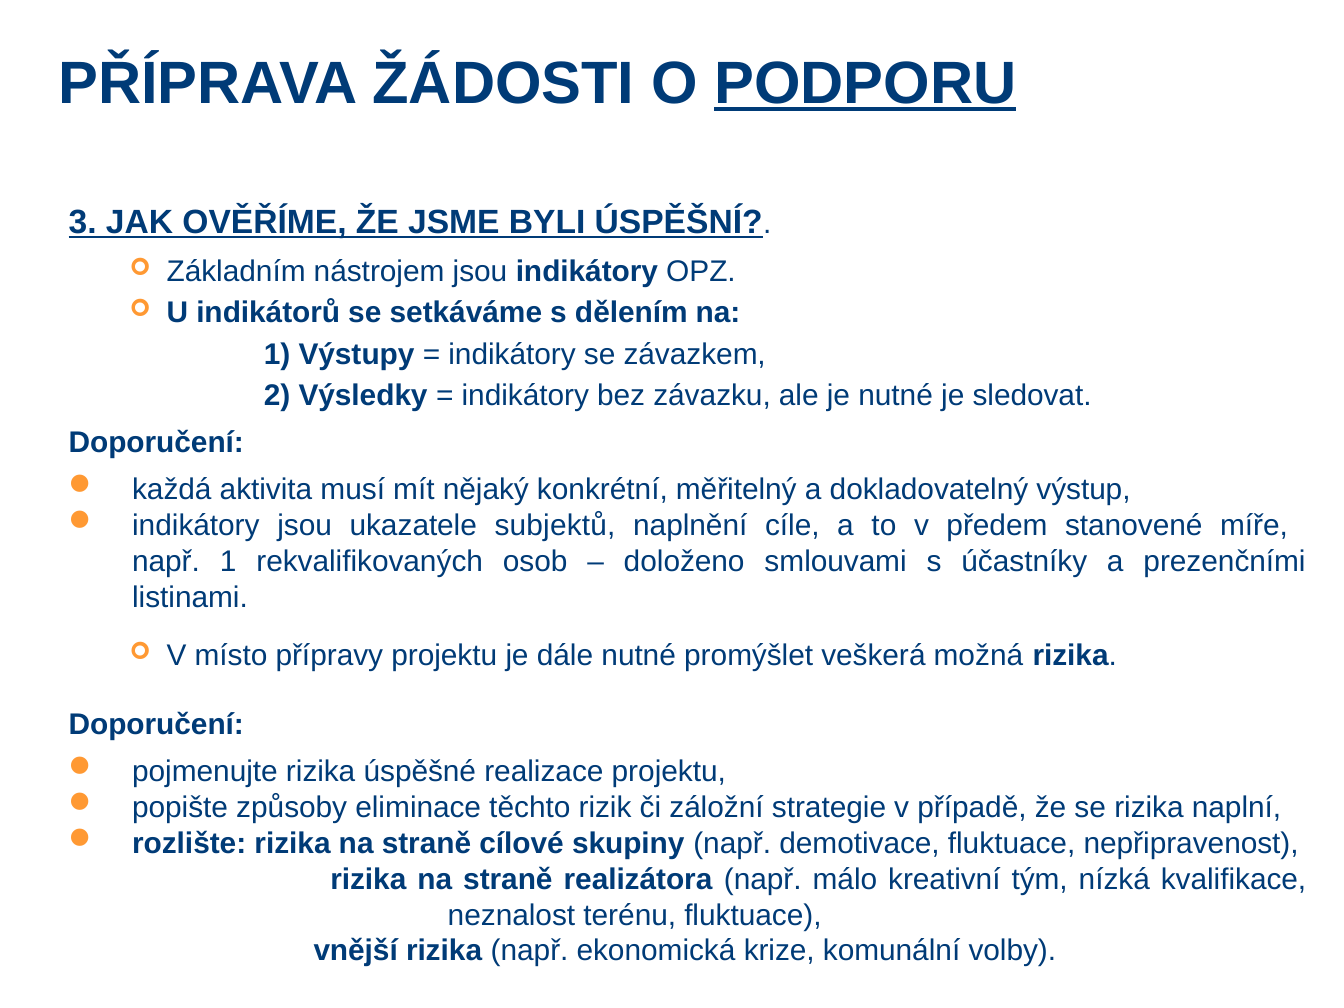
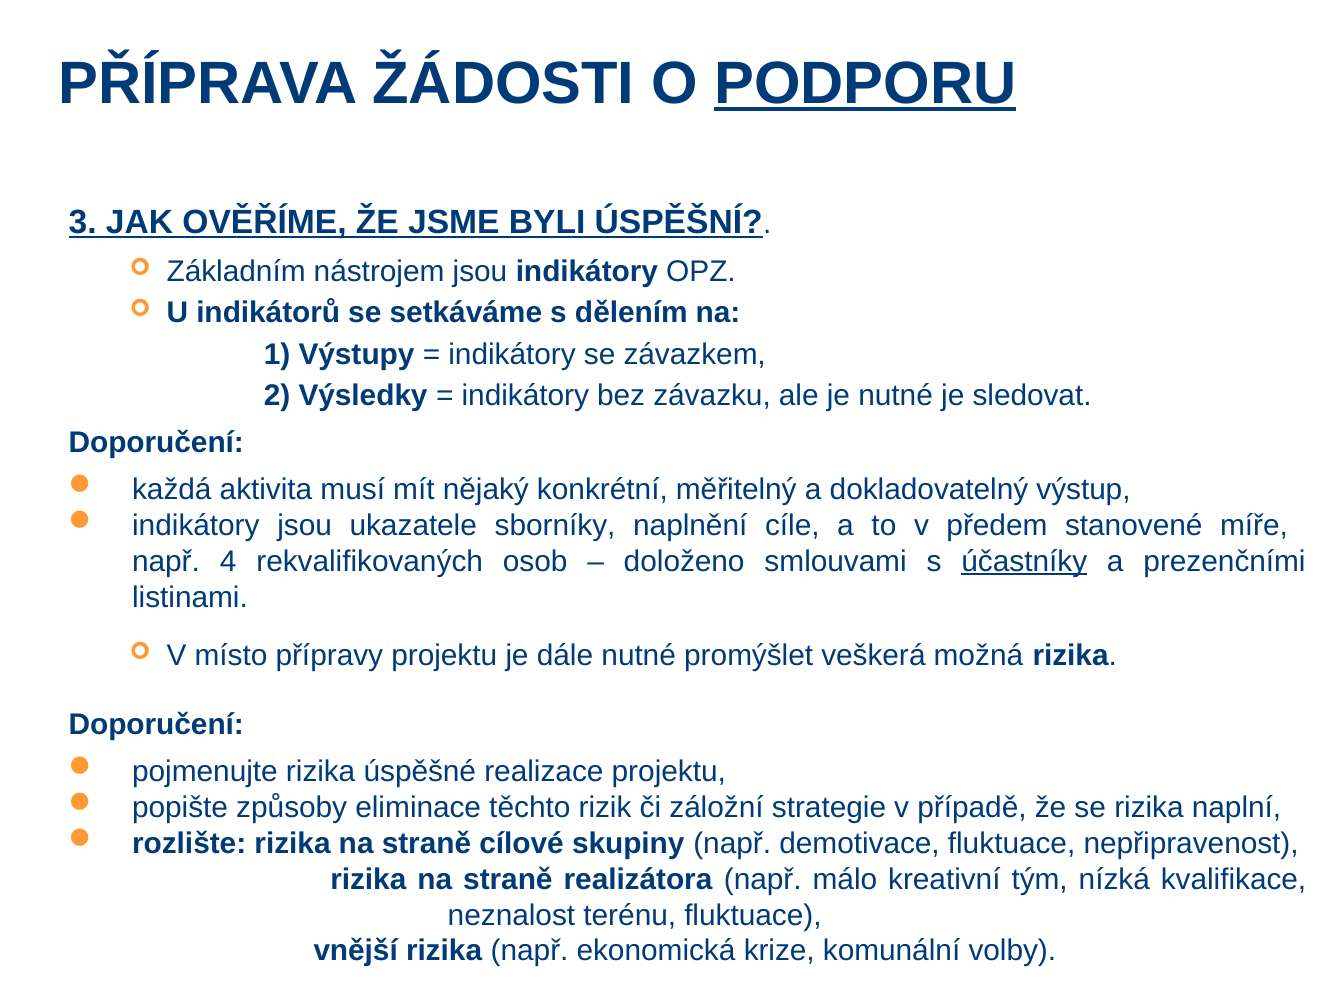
subjektů: subjektů -> sborníky (555, 526)
např 1: 1 -> 4 (228, 561)
účastníky underline: none -> present (1024, 561)
